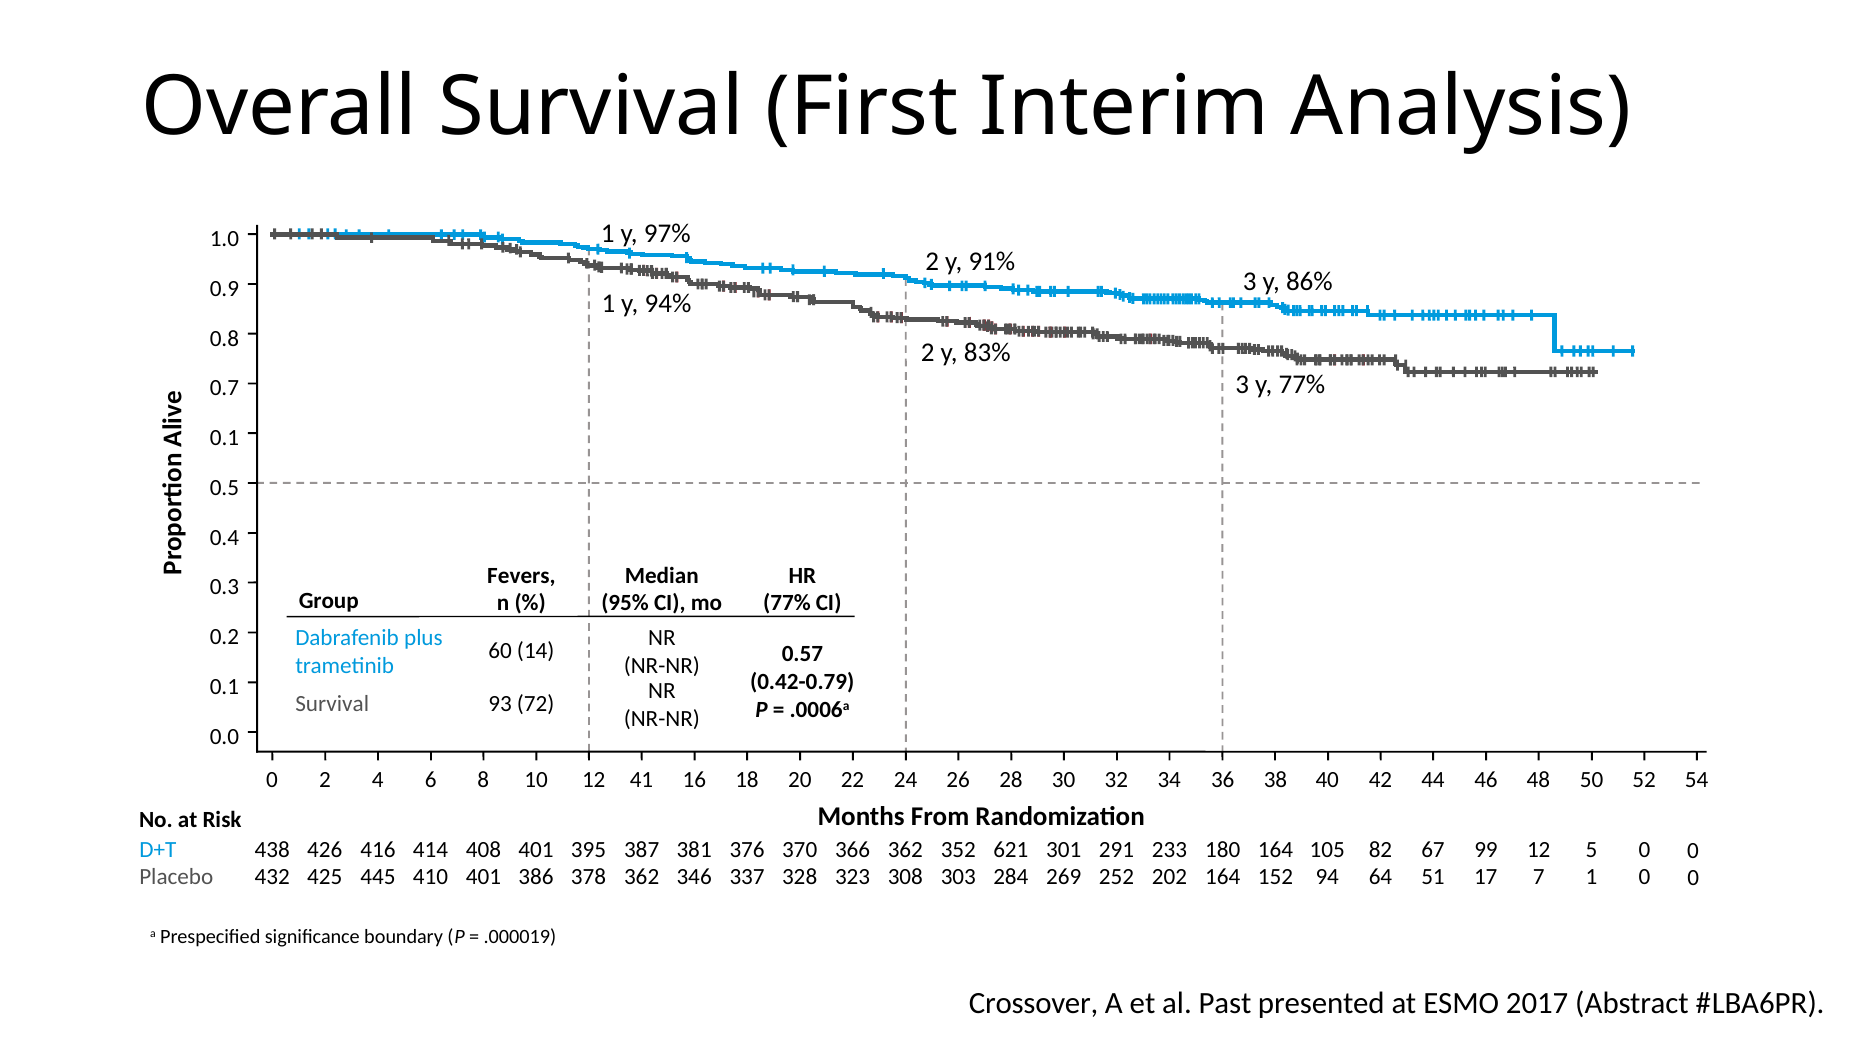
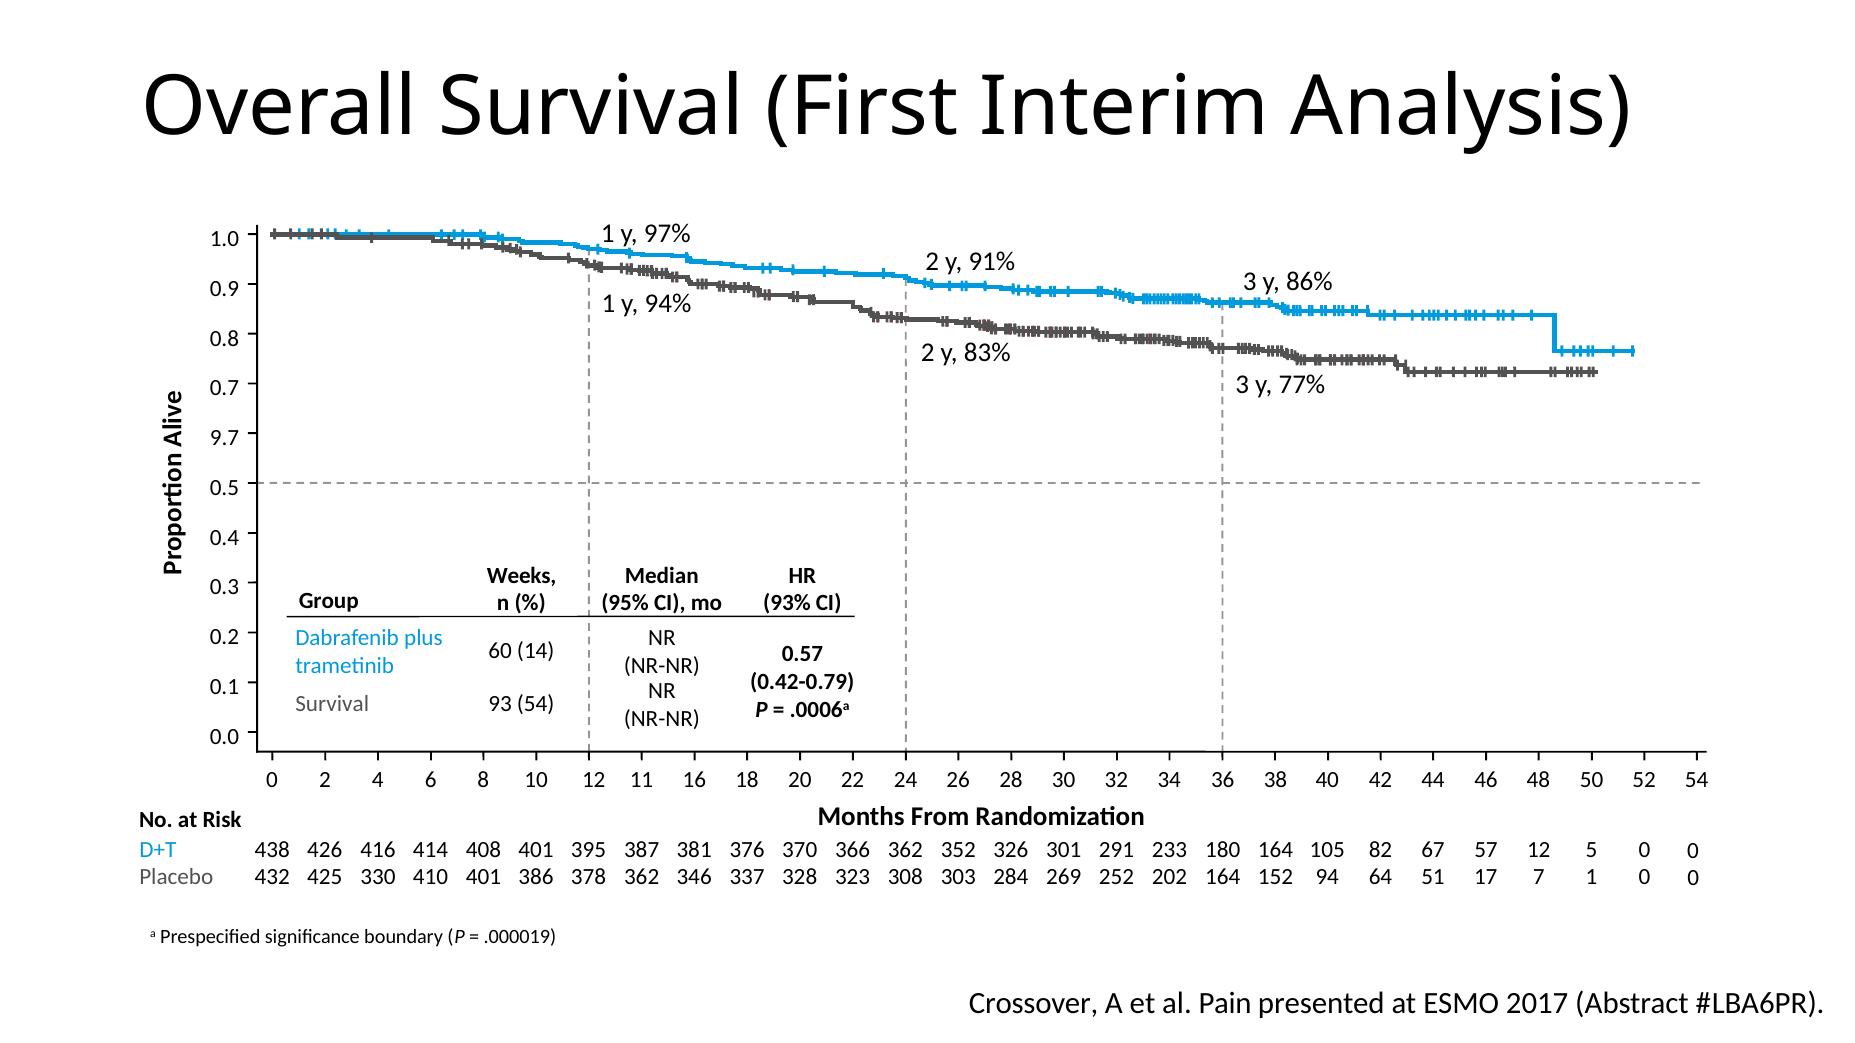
0.1: 0.1 -> 9.7 (224, 438)
Fevers: Fevers -> Weeks (522, 576)
77%: 77% -> 93% (787, 604)
93 72: 72 -> 54 (536, 704)
41: 41 -> 11 (641, 781)
621: 621 -> 326 (1011, 850)
99: 99 -> 57 (1486, 850)
445: 445 -> 330 (378, 877)
Past: Past -> Pain (1225, 1004)
